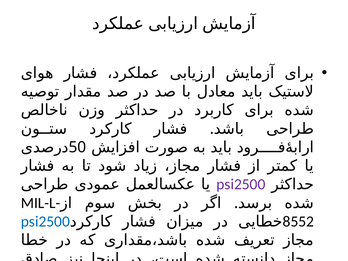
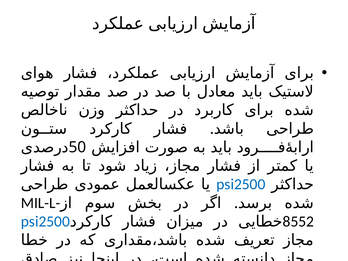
psi2500 colour: purple -> blue (241, 184)
